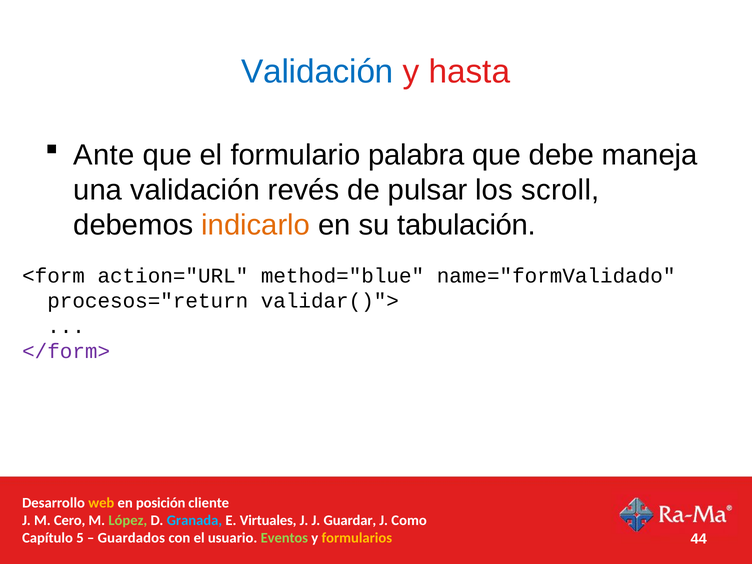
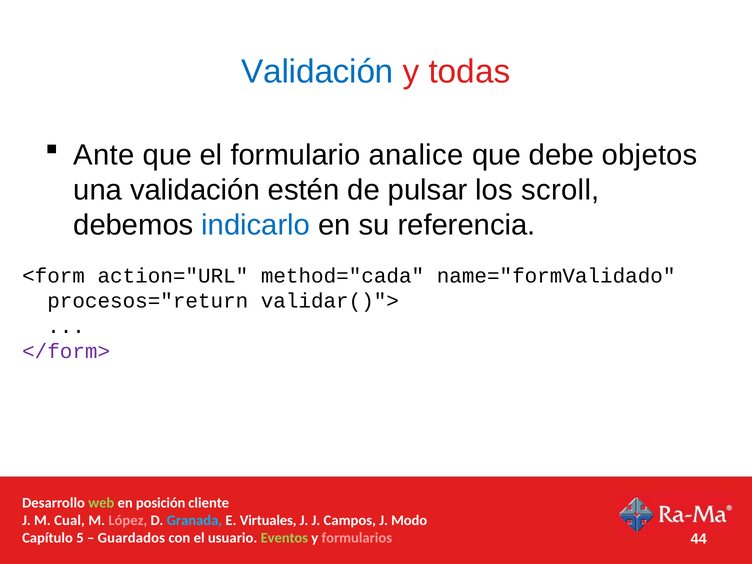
hasta: hasta -> todas (469, 72)
palabra: palabra -> analice (416, 155)
maneja: maneja -> objetos (650, 155)
revés: revés -> estén (304, 190)
indicarlo colour: orange -> blue (256, 225)
tabulación: tabulación -> referencia (467, 225)
method="blue: method="blue -> method="cada (342, 276)
web colour: yellow -> light green (101, 503)
Cero: Cero -> Cual (70, 520)
López colour: light green -> pink (128, 520)
Guardar: Guardar -> Campos (350, 520)
Como: Como -> Modo (409, 520)
formularios colour: yellow -> pink (357, 538)
